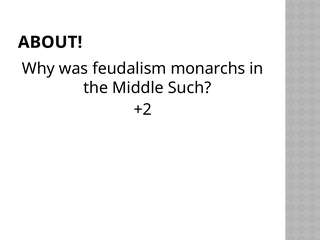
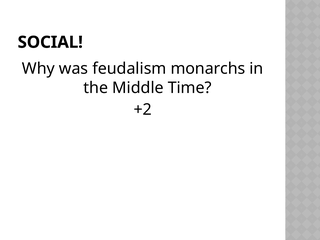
ABOUT: ABOUT -> SOCIAL (50, 42)
Such: Such -> Time (190, 88)
